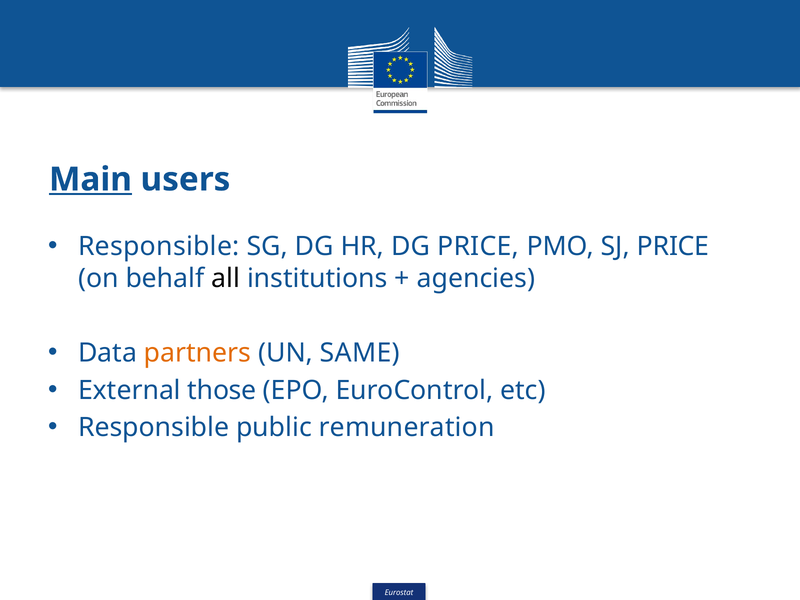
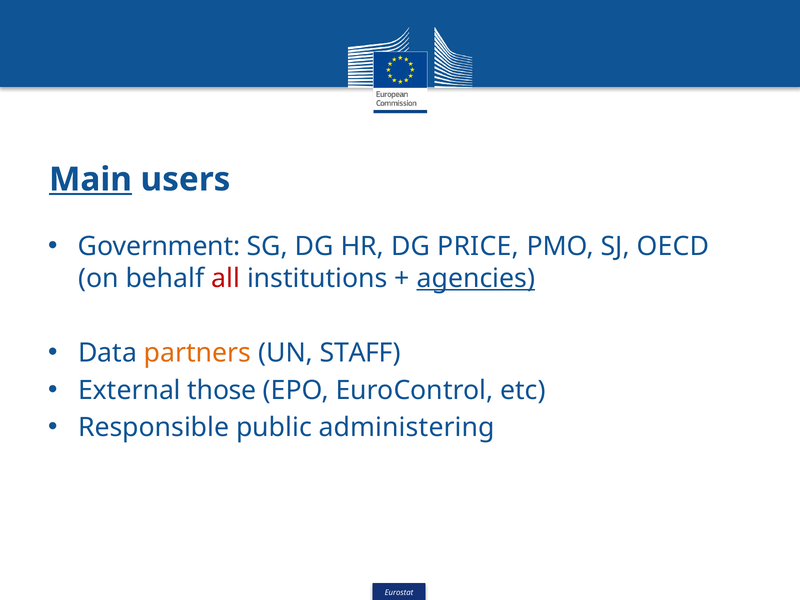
Responsible: Responsible -> Government (159, 246)
SJ PRICE: PRICE -> OECD (673, 246)
all colour: black -> red (226, 278)
agencies underline: none -> present (476, 278)
SAME: SAME -> STAFF (360, 353)
remuneration: remuneration -> administering (407, 428)
